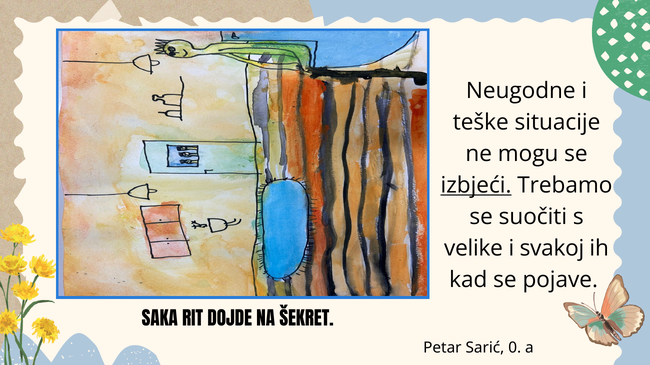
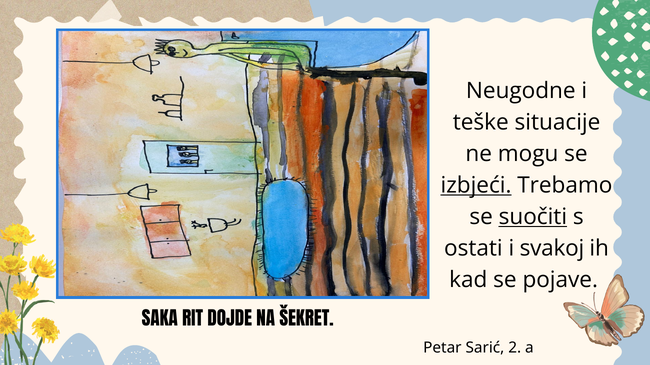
suočiti underline: none -> present (533, 217)
velike: velike -> ostati (473, 249)
0: 0 -> 2 (515, 349)
